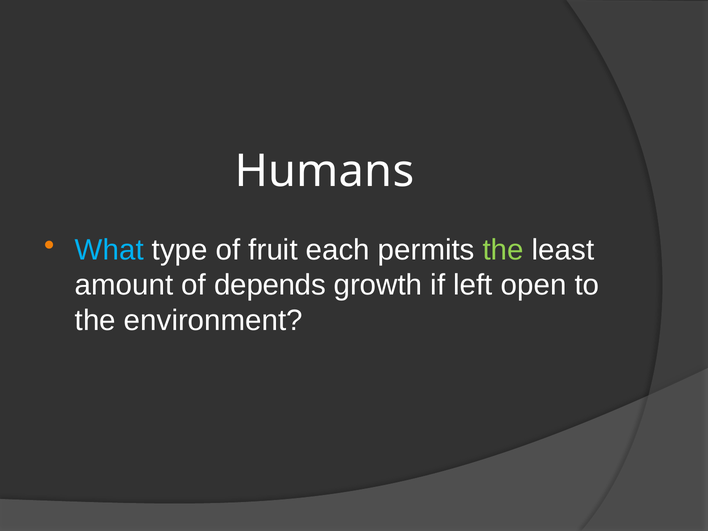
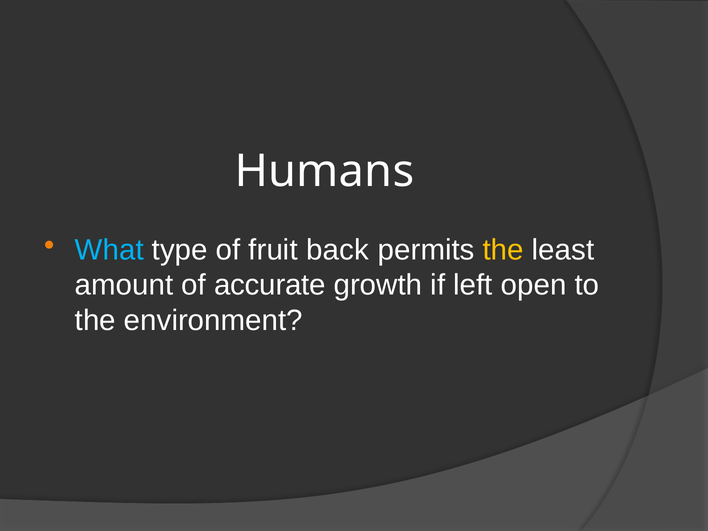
each: each -> back (338, 250)
the colour: light green -> yellow (503, 250)
depends: depends -> accurate (270, 285)
